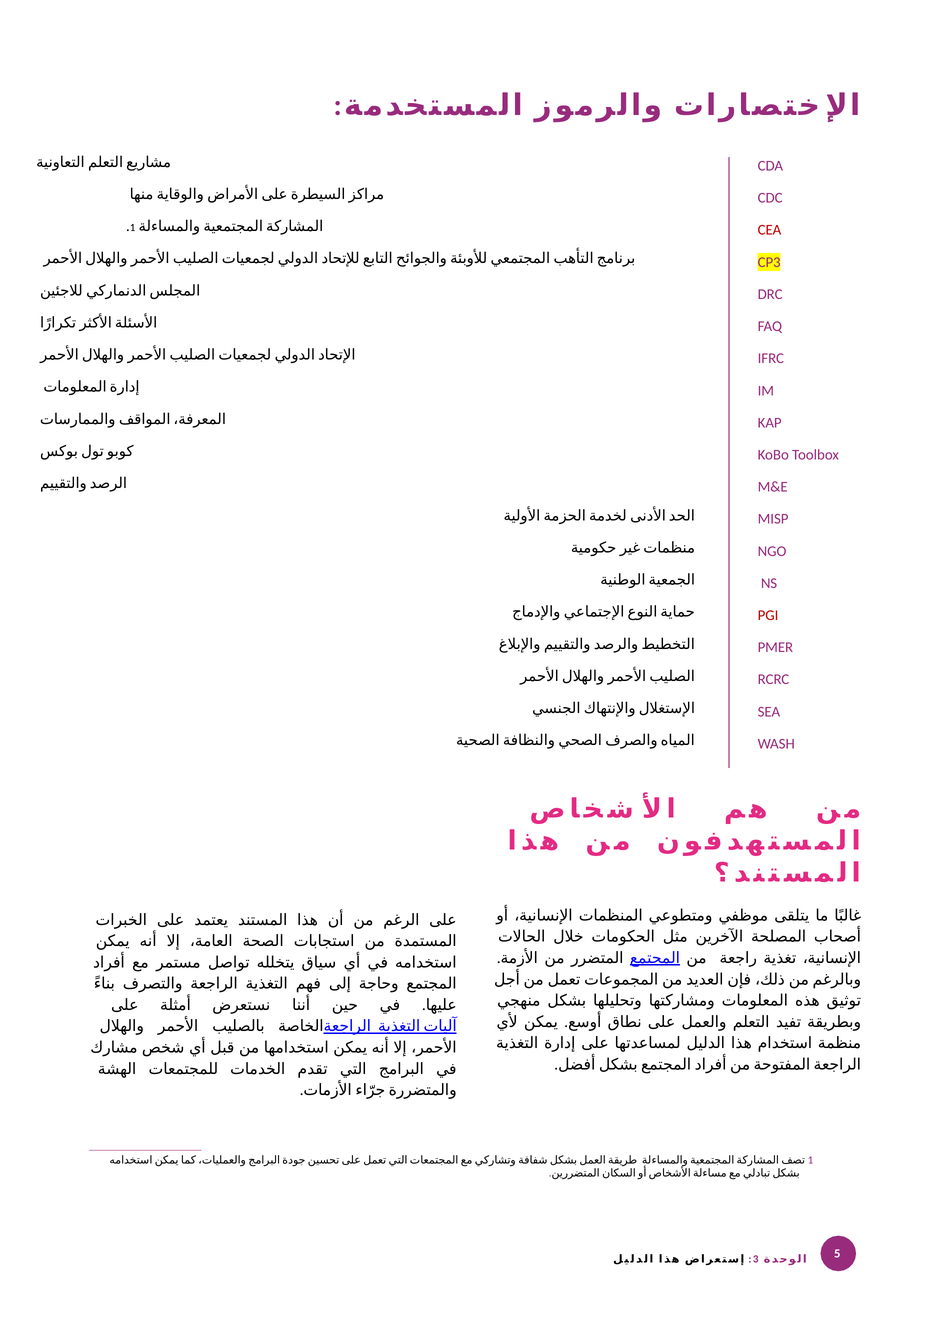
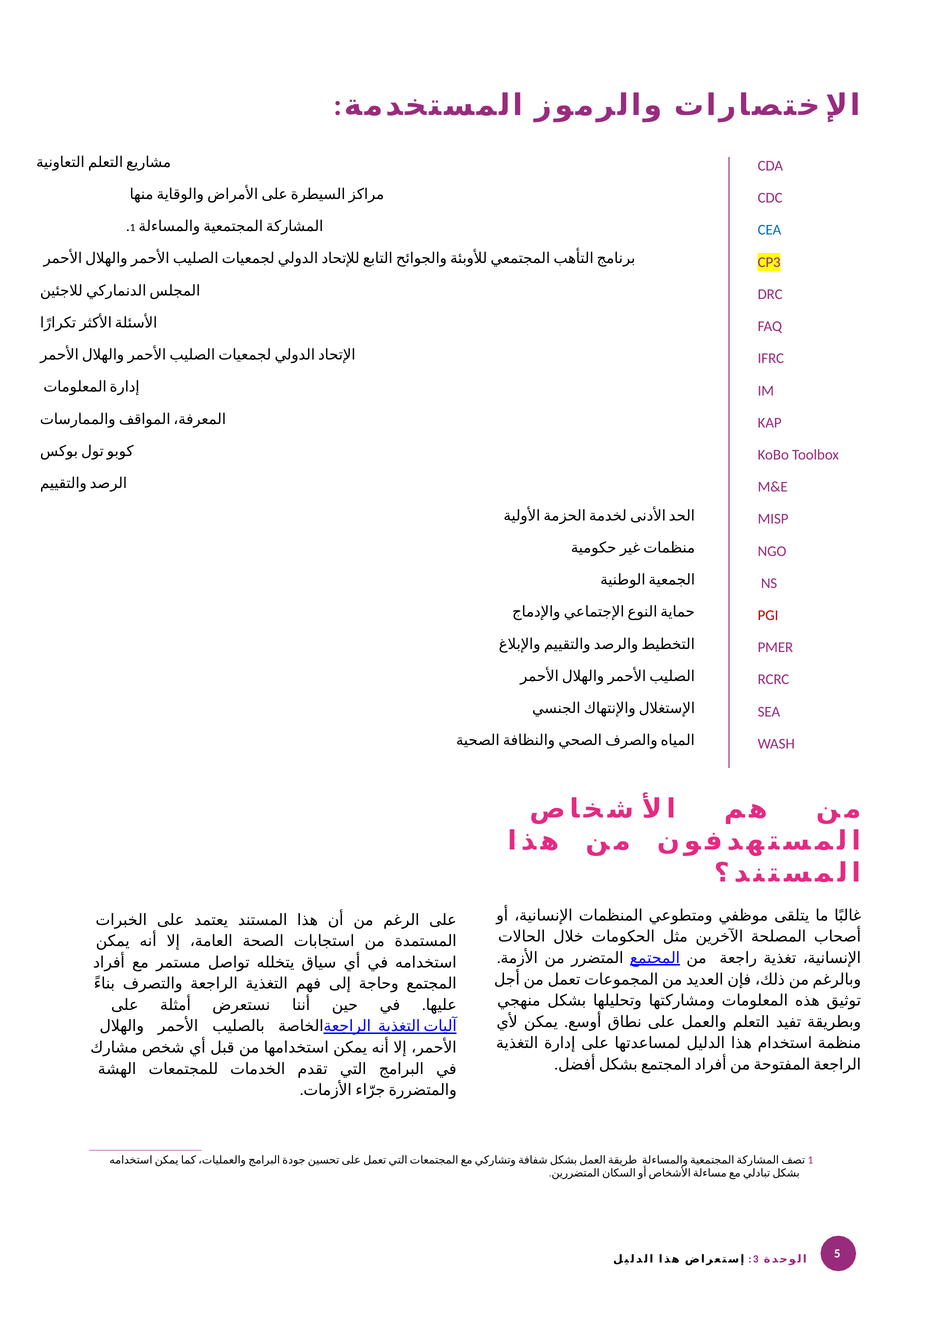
CEA colour: red -> blue (769, 230)
